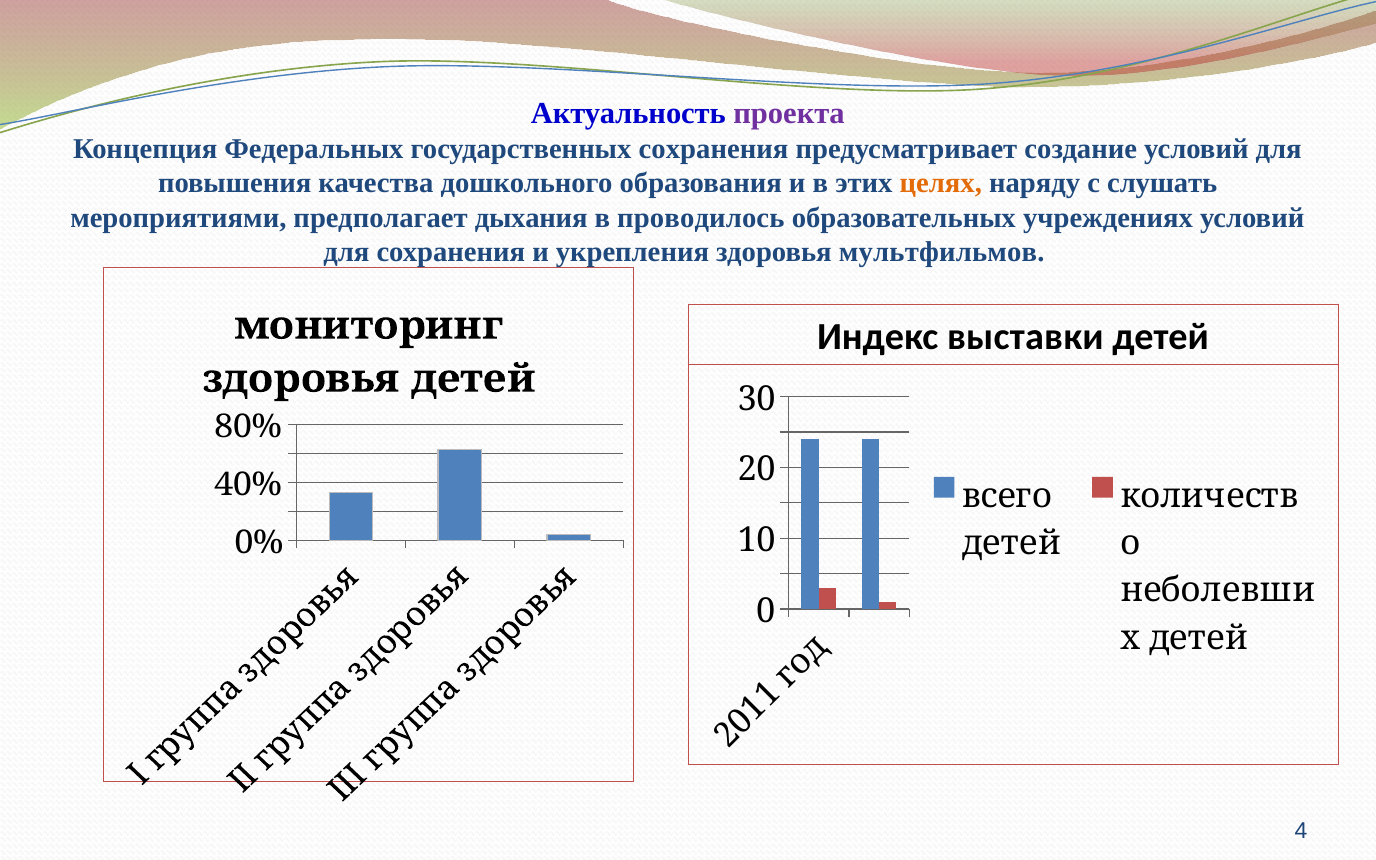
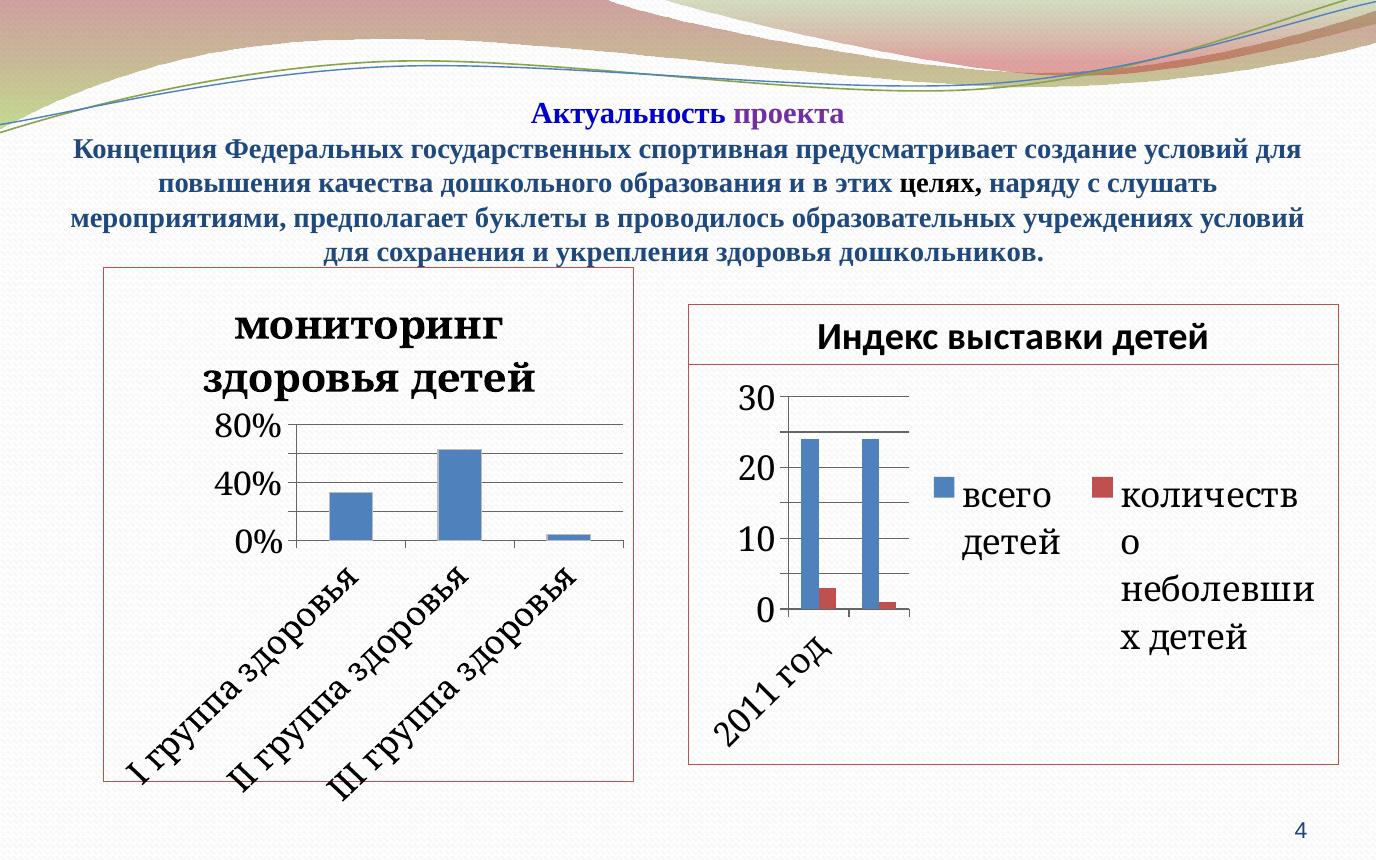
государственных сохранения: сохранения -> спортивная (714, 149)
целях colour: orange -> black (941, 183)
дыхания: дыхания -> буклеты (531, 218)
мультфильмов: мультфильмов -> дошкольников (942, 252)
